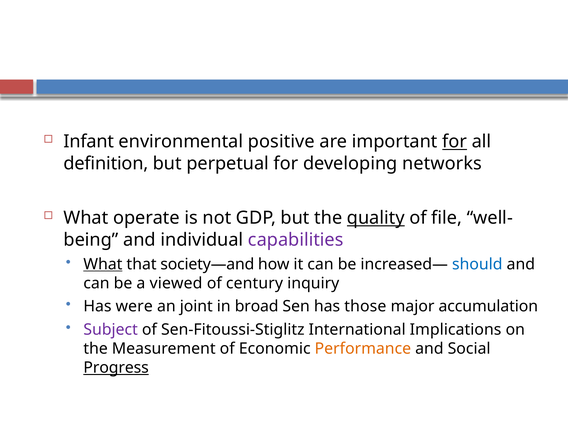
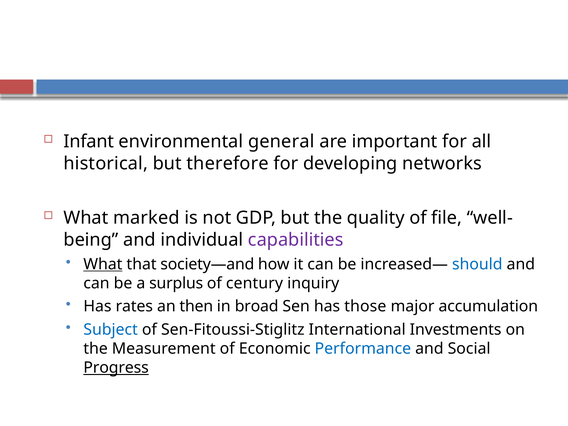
positive: positive -> general (281, 142)
for underline: present -> none (455, 142)
definition: definition -> historical (106, 163)
perpetual: perpetual -> therefore (228, 163)
operate: operate -> marked (146, 218)
quality underline: present -> none (376, 218)
viewed: viewed -> surplus (176, 283)
were: were -> rates (134, 306)
joint: joint -> then (196, 306)
Subject colour: purple -> blue (111, 330)
Implications: Implications -> Investments (456, 330)
Performance colour: orange -> blue (363, 349)
